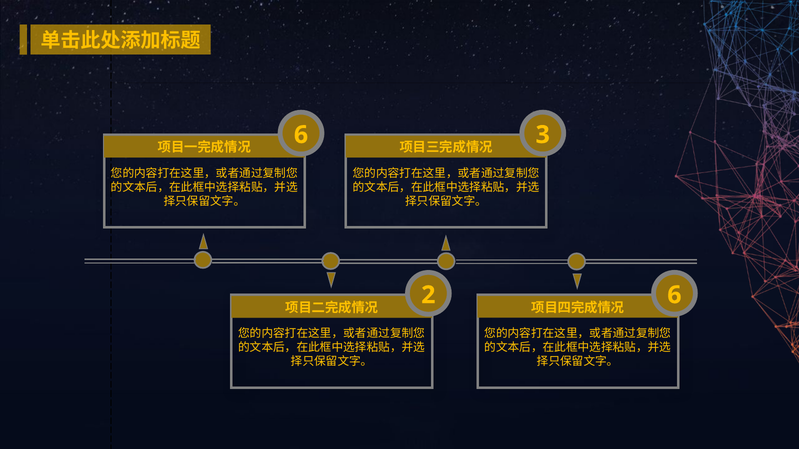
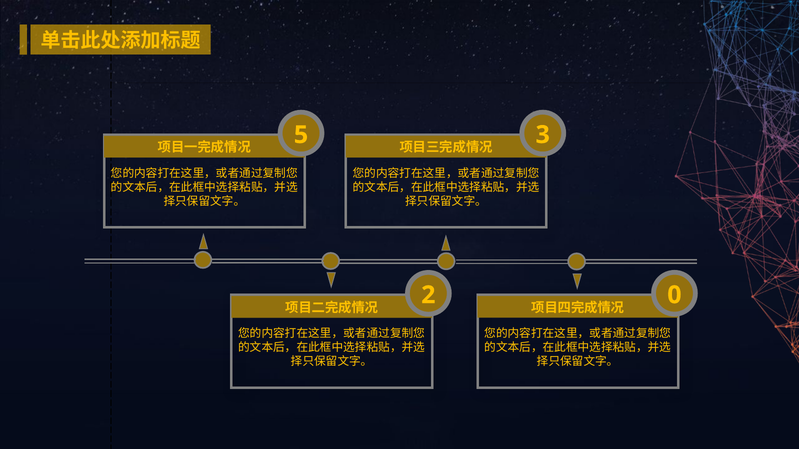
6: 6 -> 5 (301, 135)
6: 6 -> 0 (674, 295)
